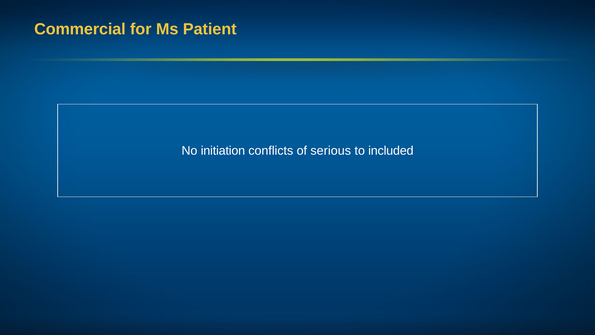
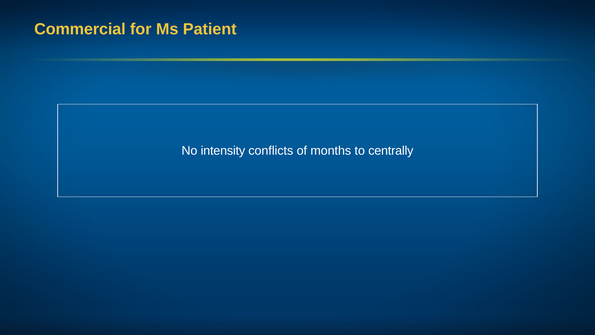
initiation: initiation -> intensity (223, 151)
serious: serious -> months (331, 151)
included: included -> centrally (391, 151)
